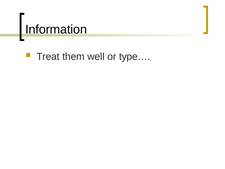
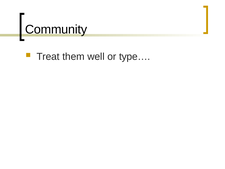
Information: Information -> Community (56, 29)
